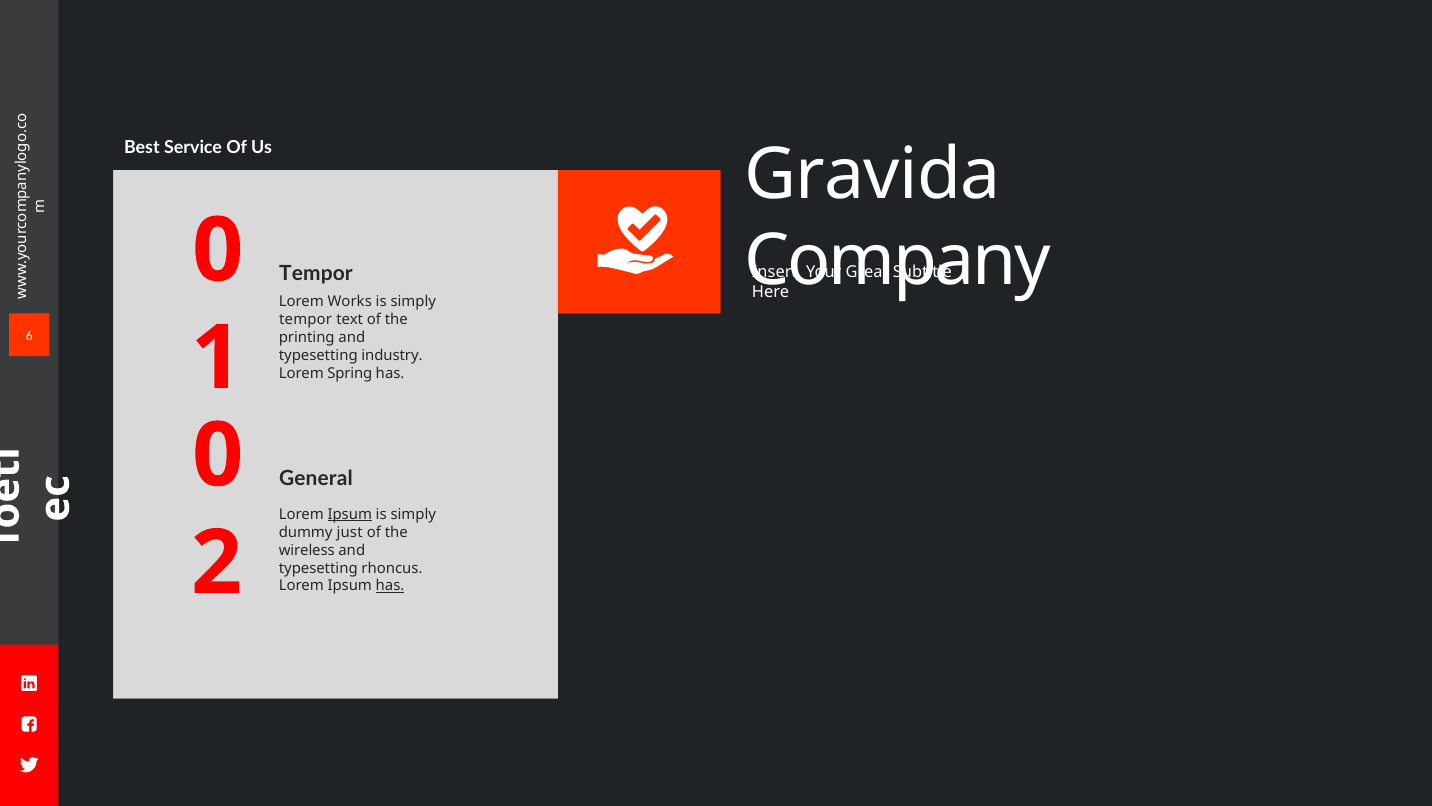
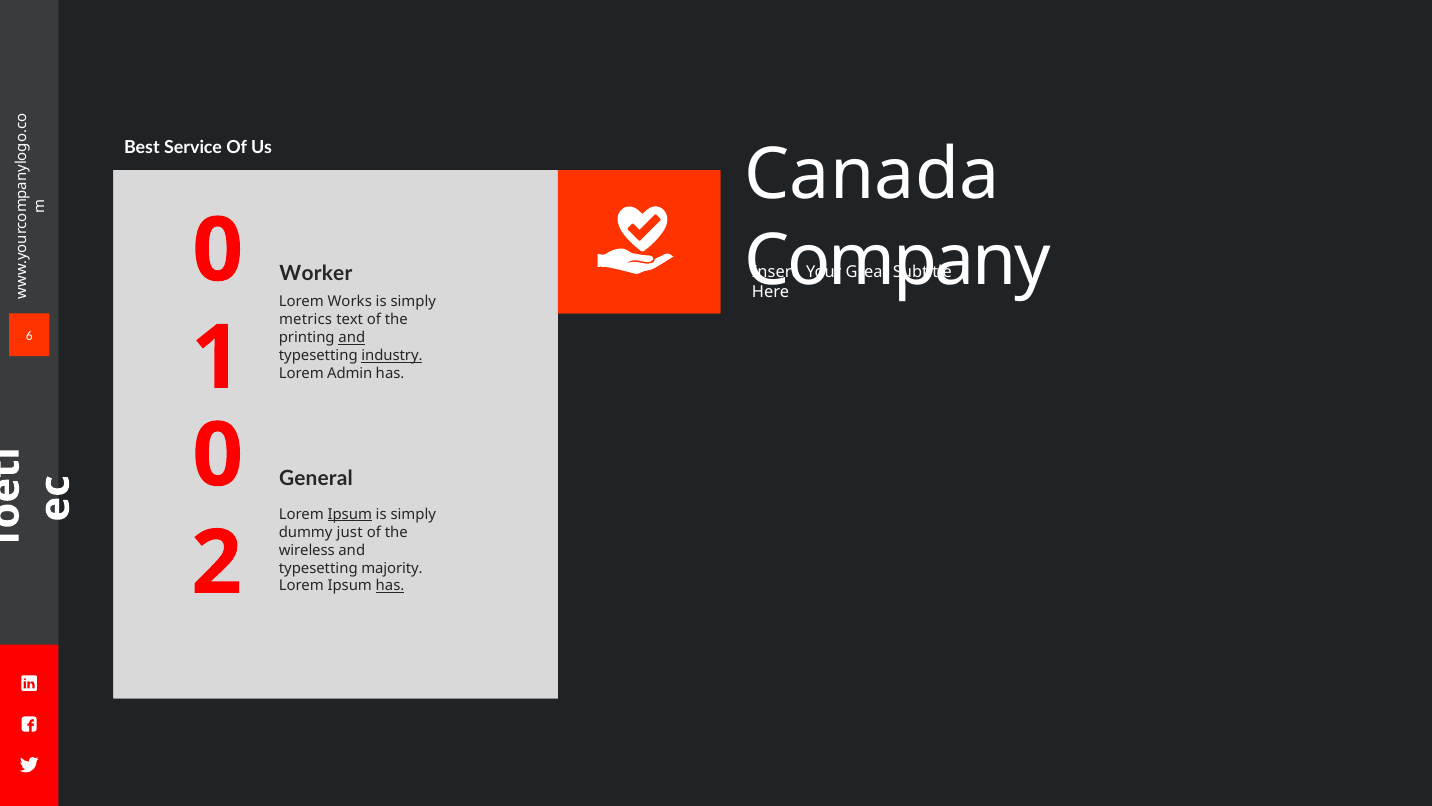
Gravida: Gravida -> Canada (872, 175)
Tempor: Tempor -> Worker (316, 274)
tempor: tempor -> metrics (306, 320)
and underline: none -> present (352, 337)
industry underline: none -> present (392, 355)
Spring: Spring -> Admin (350, 373)
rhoncus: rhoncus -> majority (392, 568)
